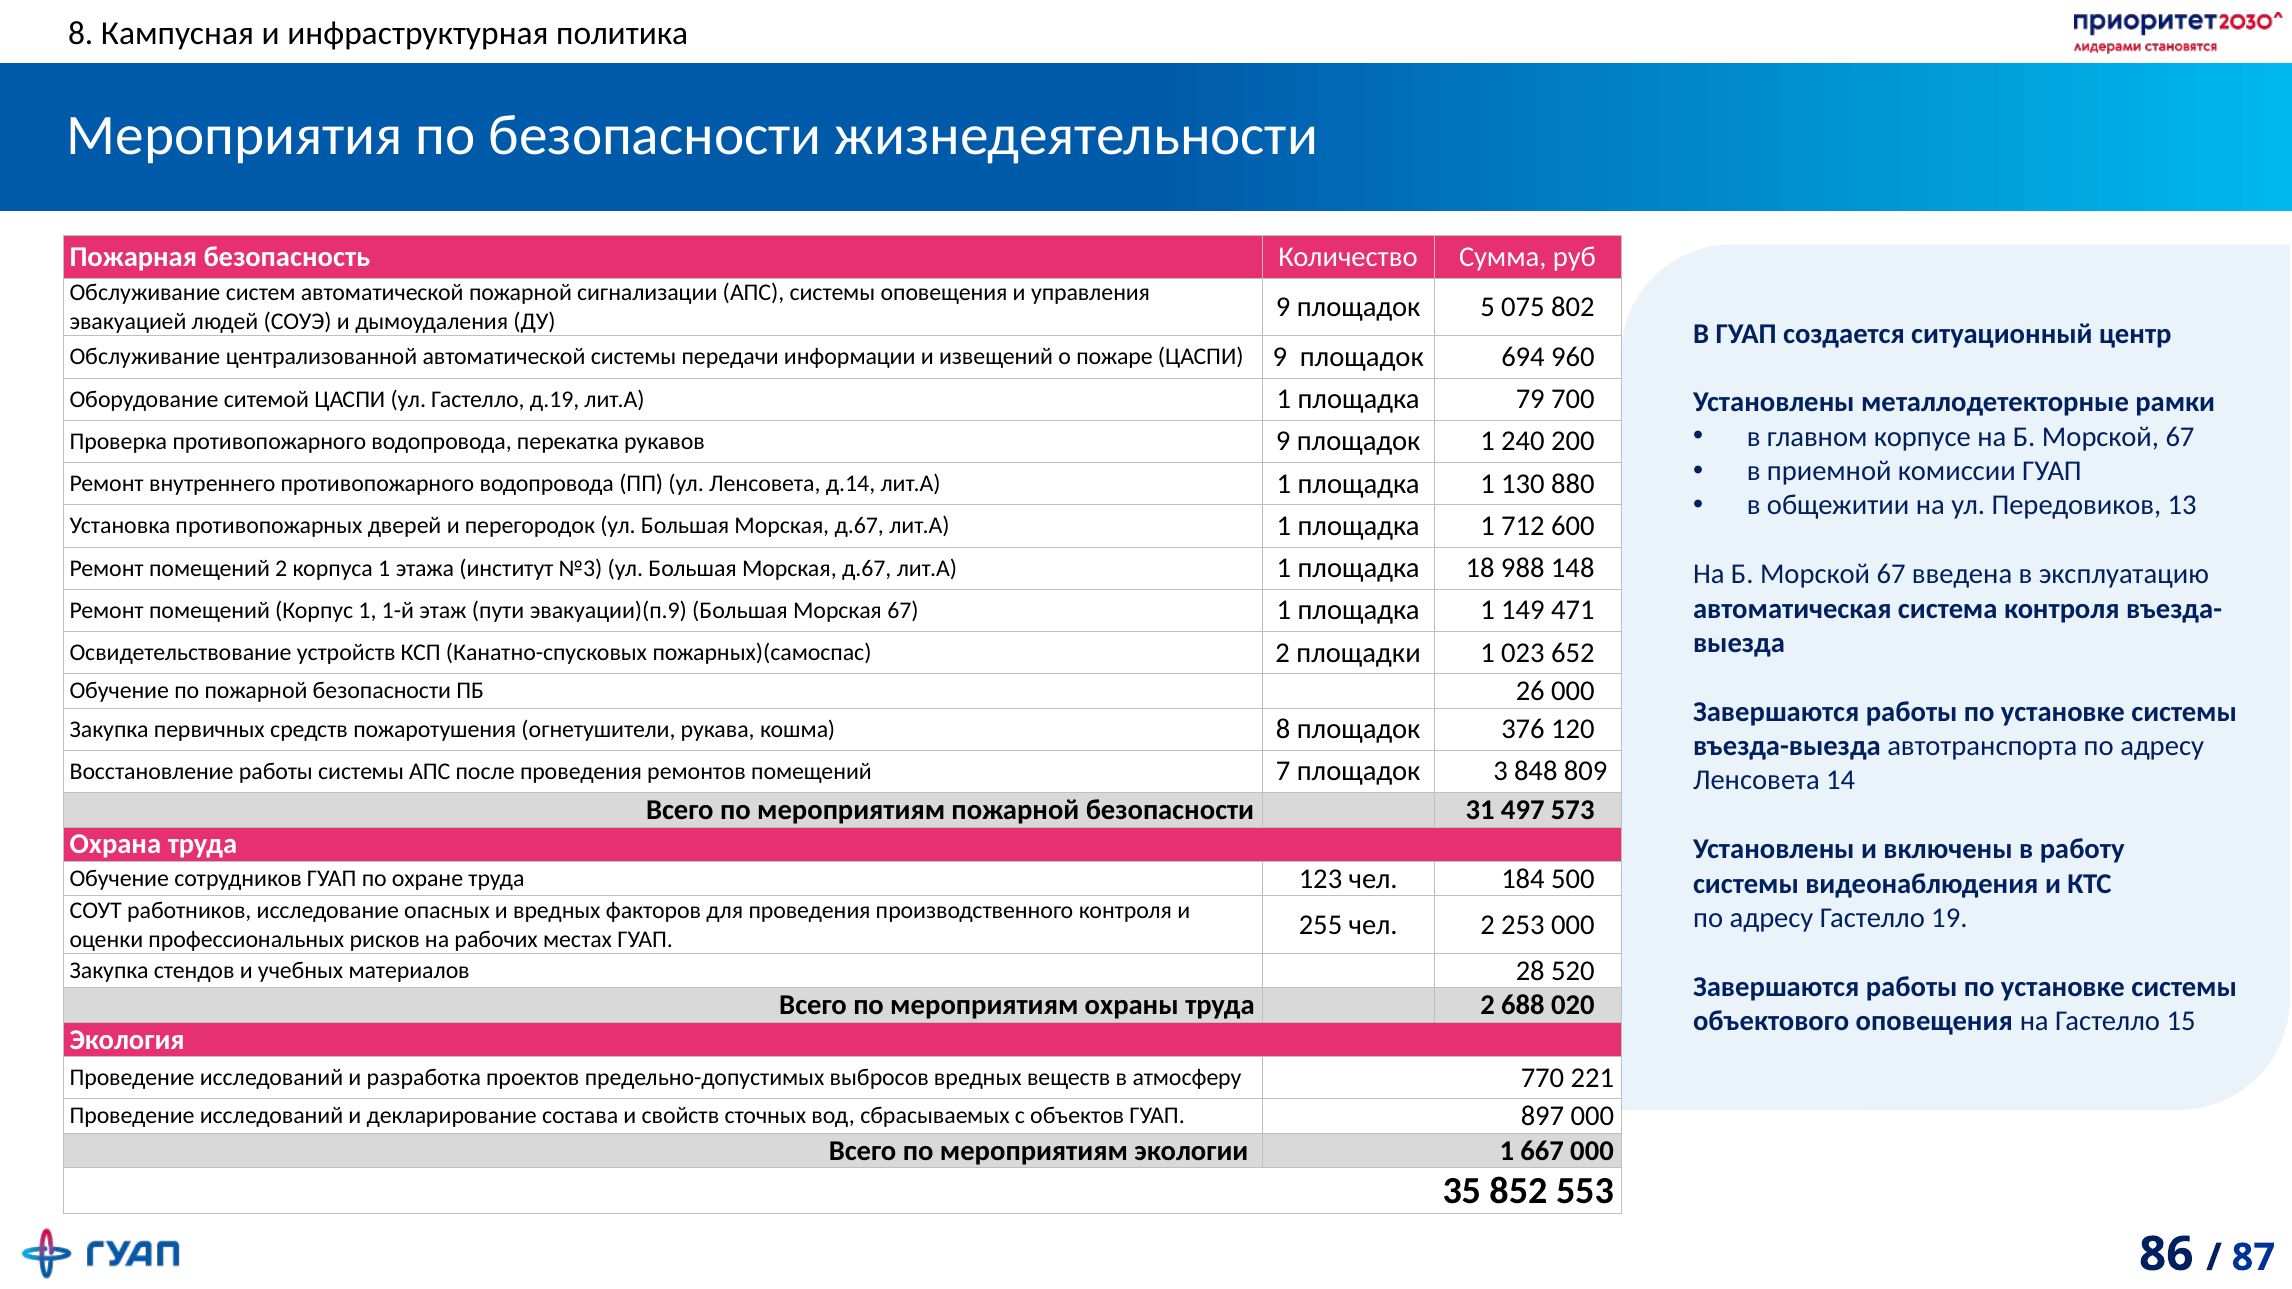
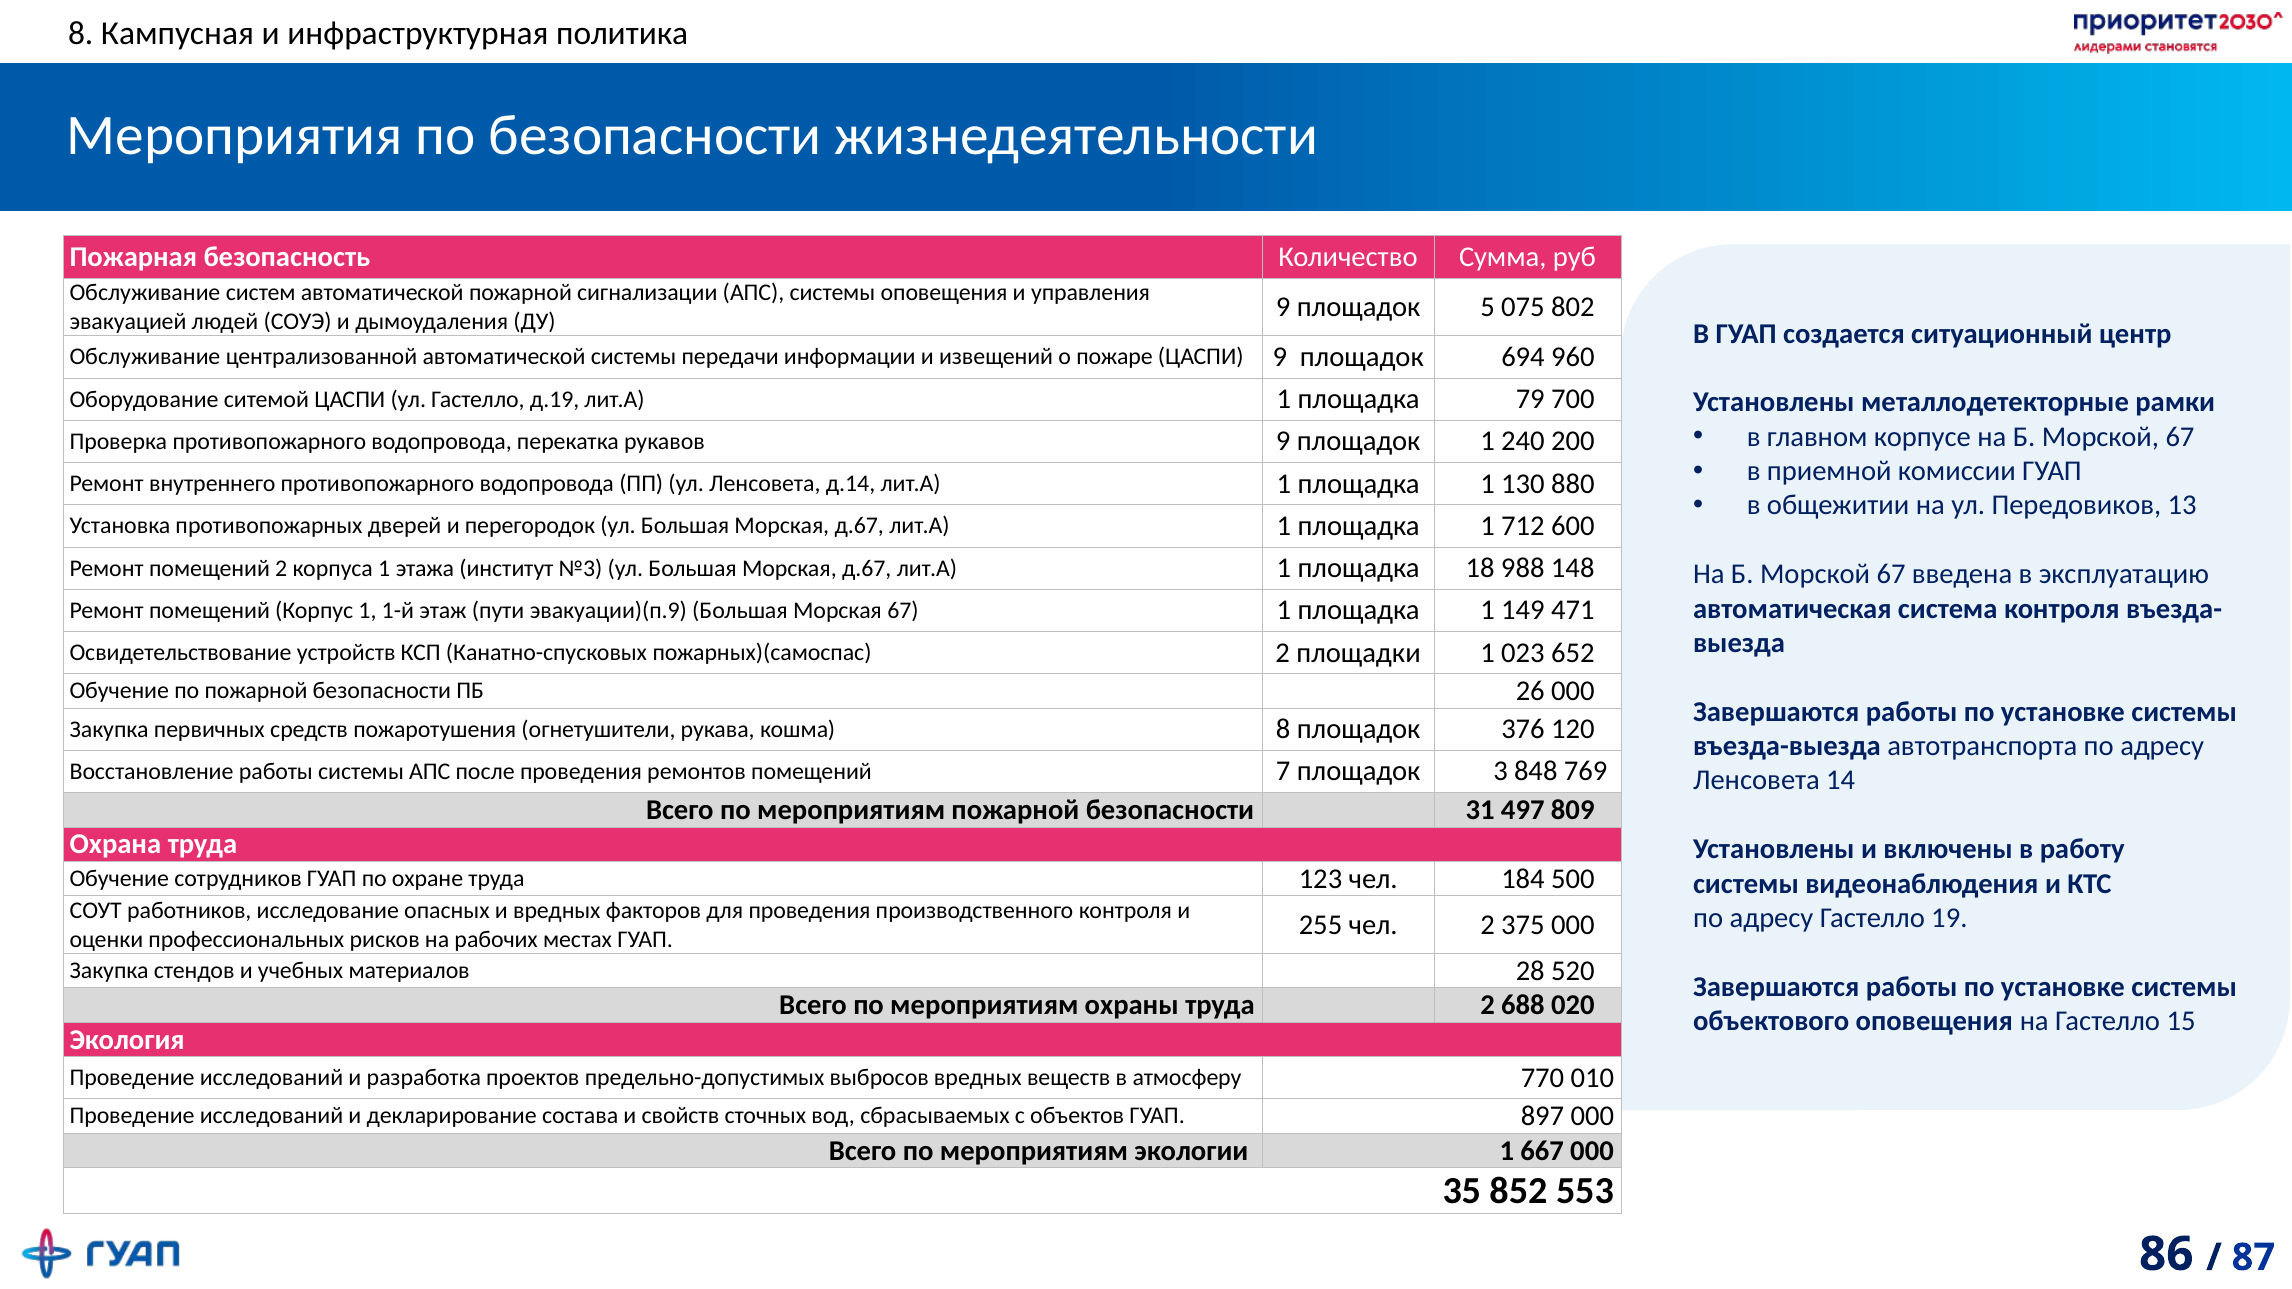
809: 809 -> 769 (1586, 772)
573: 573 -> 809 (1573, 810)
253: 253 -> 375 (1523, 925)
221: 221 -> 010 (1592, 1078)
